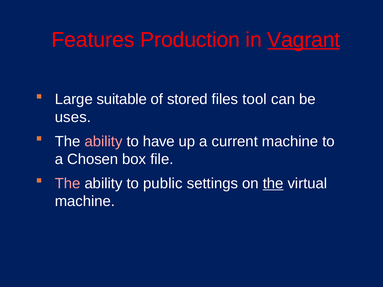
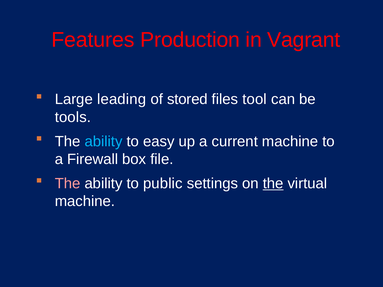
Vagrant underline: present -> none (304, 40)
suitable: suitable -> leading (122, 99)
uses: uses -> tools (73, 117)
ability colour: pink -> light blue (104, 141)
have: have -> easy (159, 141)
Chosen: Chosen -> Firewall (93, 159)
